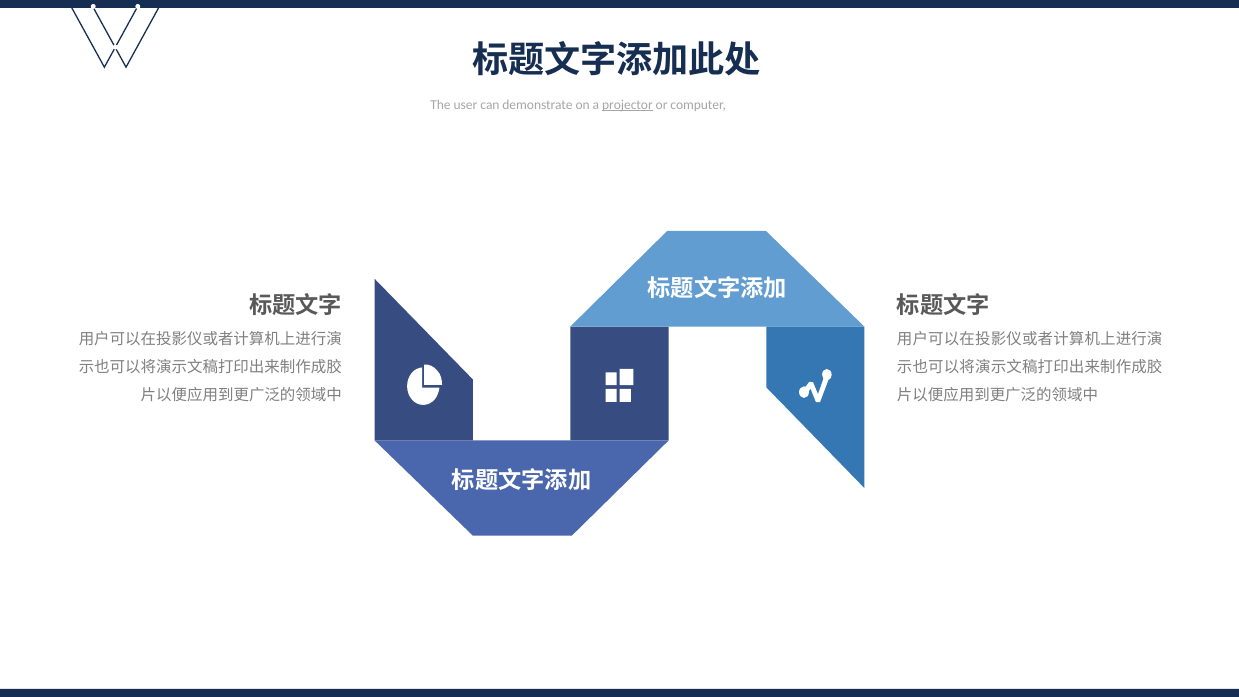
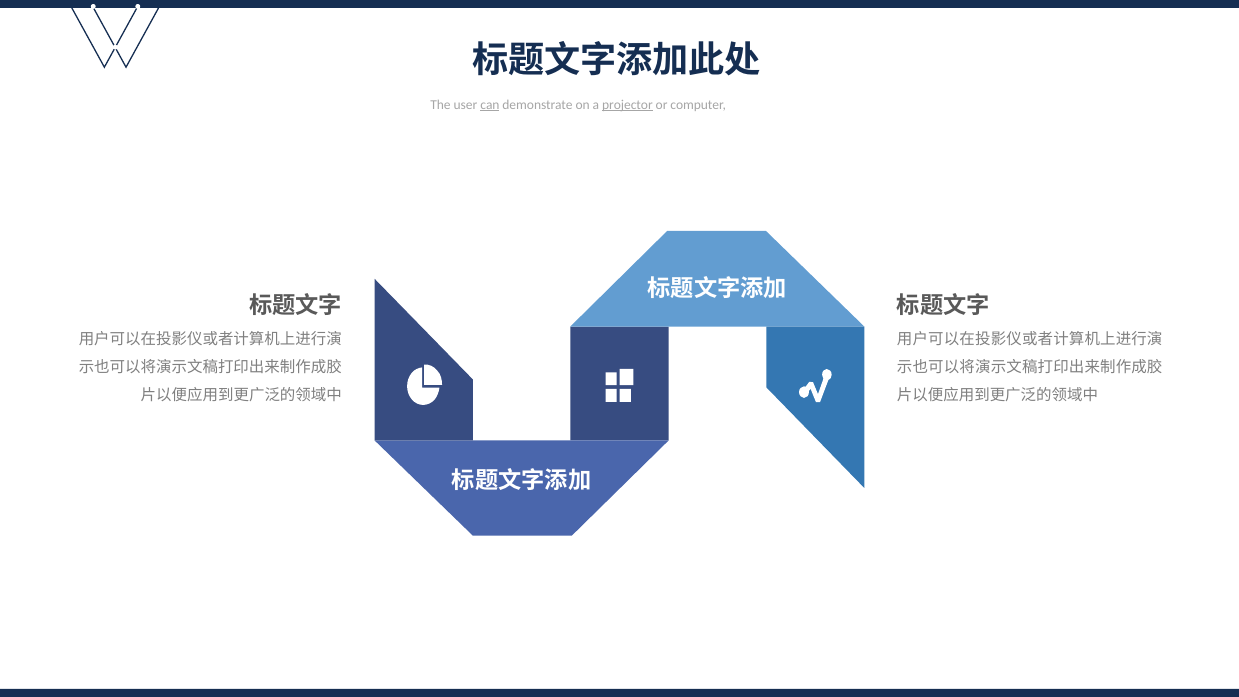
can underline: none -> present (490, 105)
